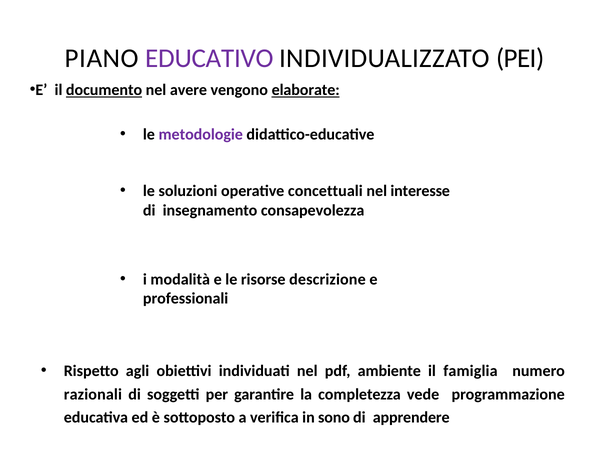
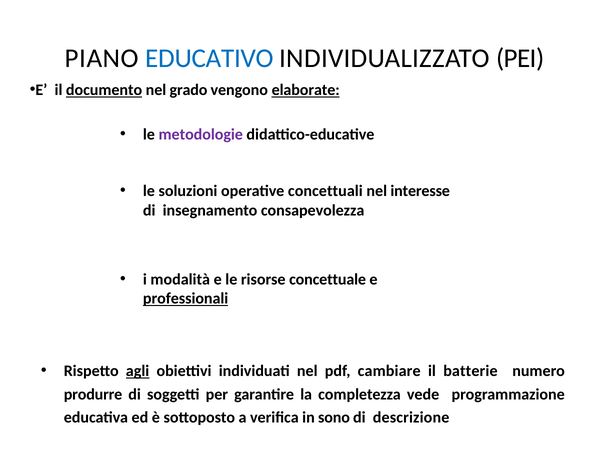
EDUCATIVO colour: purple -> blue (209, 58)
avere: avere -> grado (189, 90)
descrizione: descrizione -> concettuale (328, 279)
professionali underline: none -> present (186, 298)
agli underline: none -> present (138, 371)
ambiente: ambiente -> cambiare (389, 371)
famiglia: famiglia -> batterie (470, 371)
razionali: razionali -> produrre (93, 394)
apprendere: apprendere -> descrizione (411, 417)
